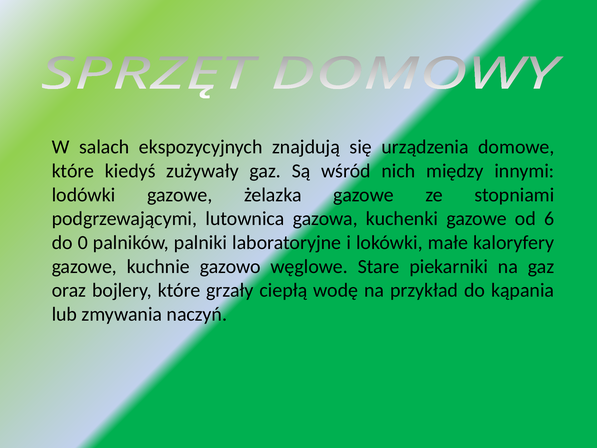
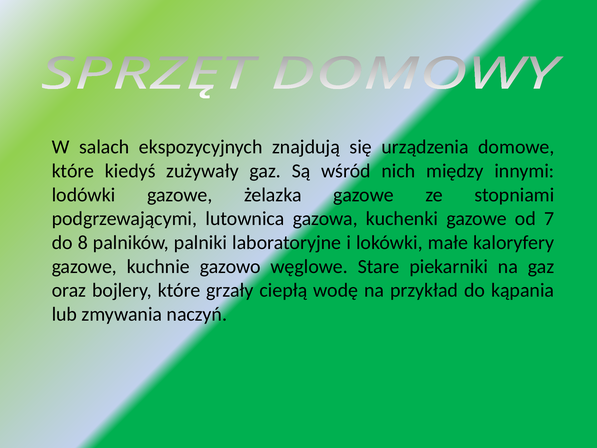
6: 6 -> 7 (549, 219)
0: 0 -> 8 (83, 242)
